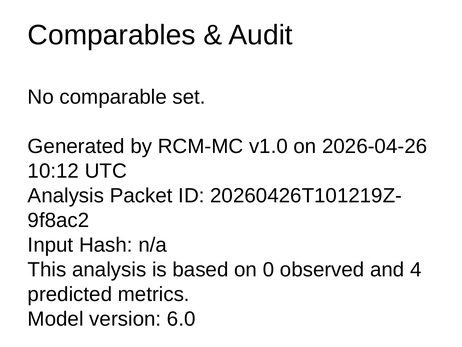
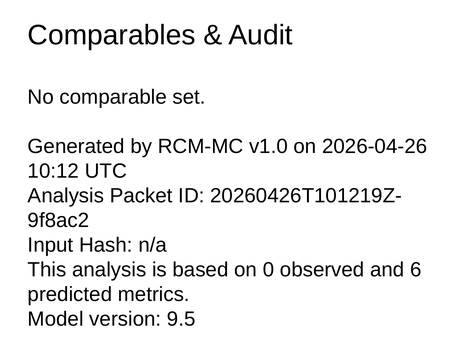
4: 4 -> 6 (416, 269)
6.0: 6.0 -> 9.5 (181, 319)
